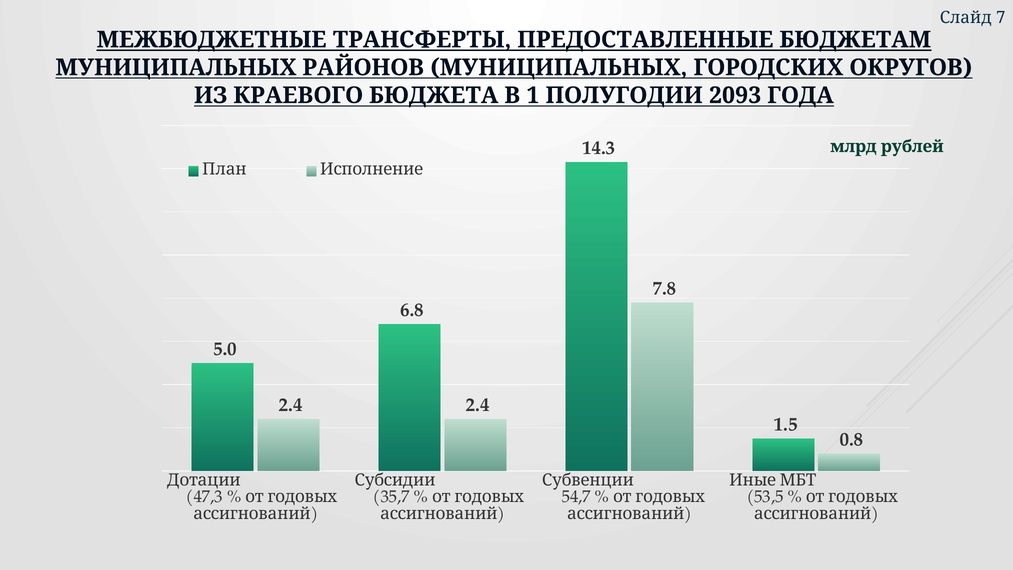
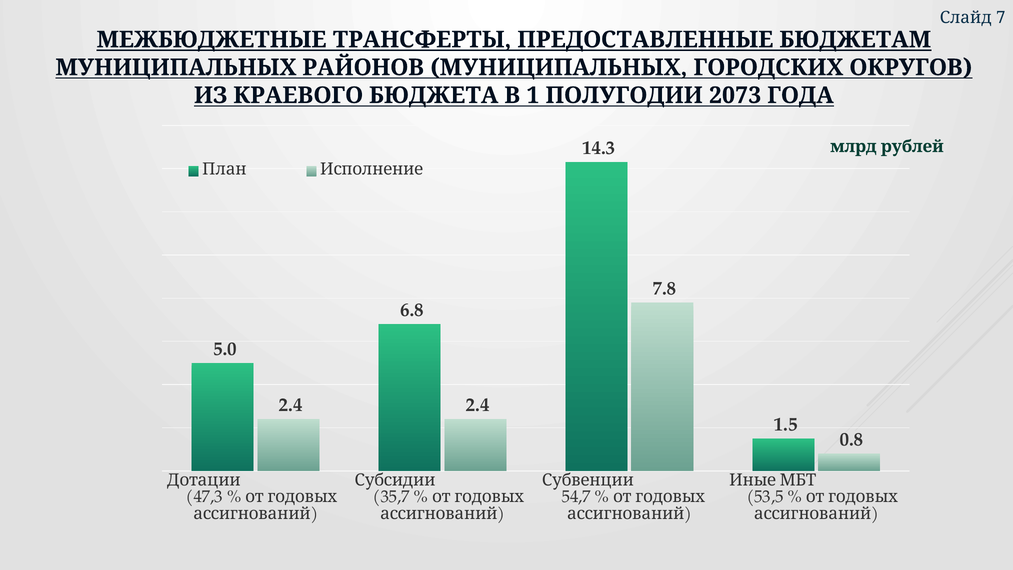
2093: 2093 -> 2073 (735, 95)
